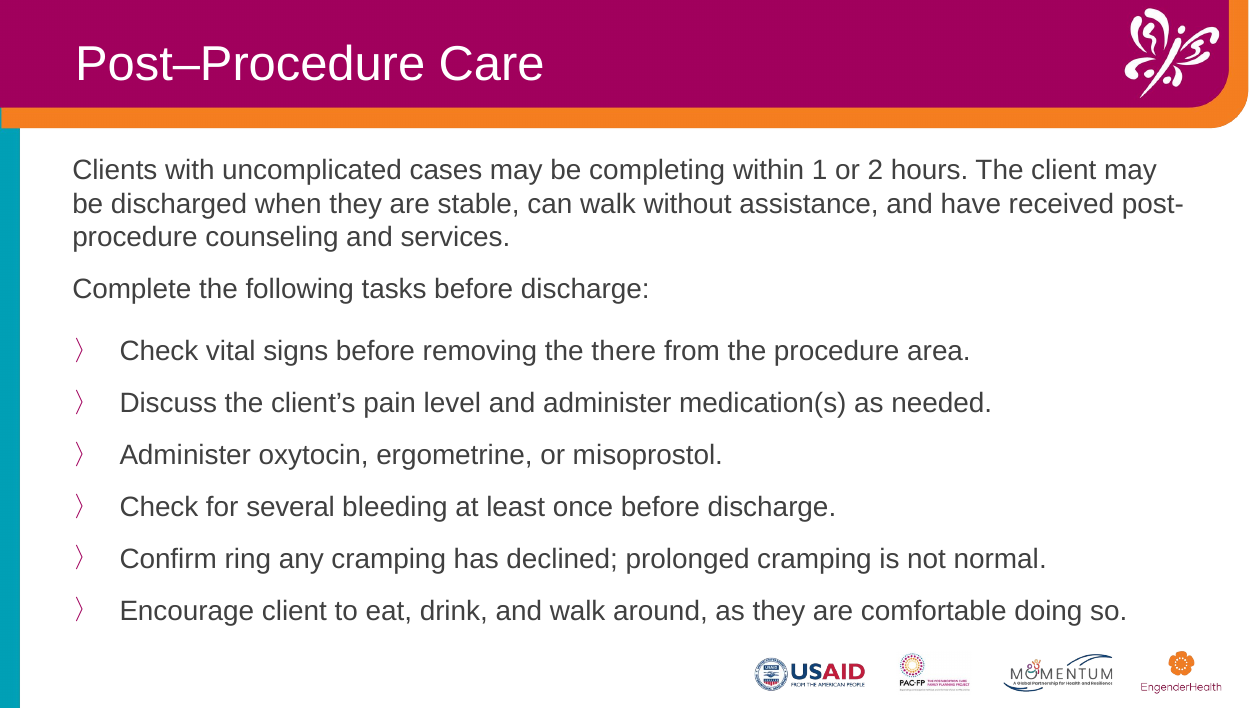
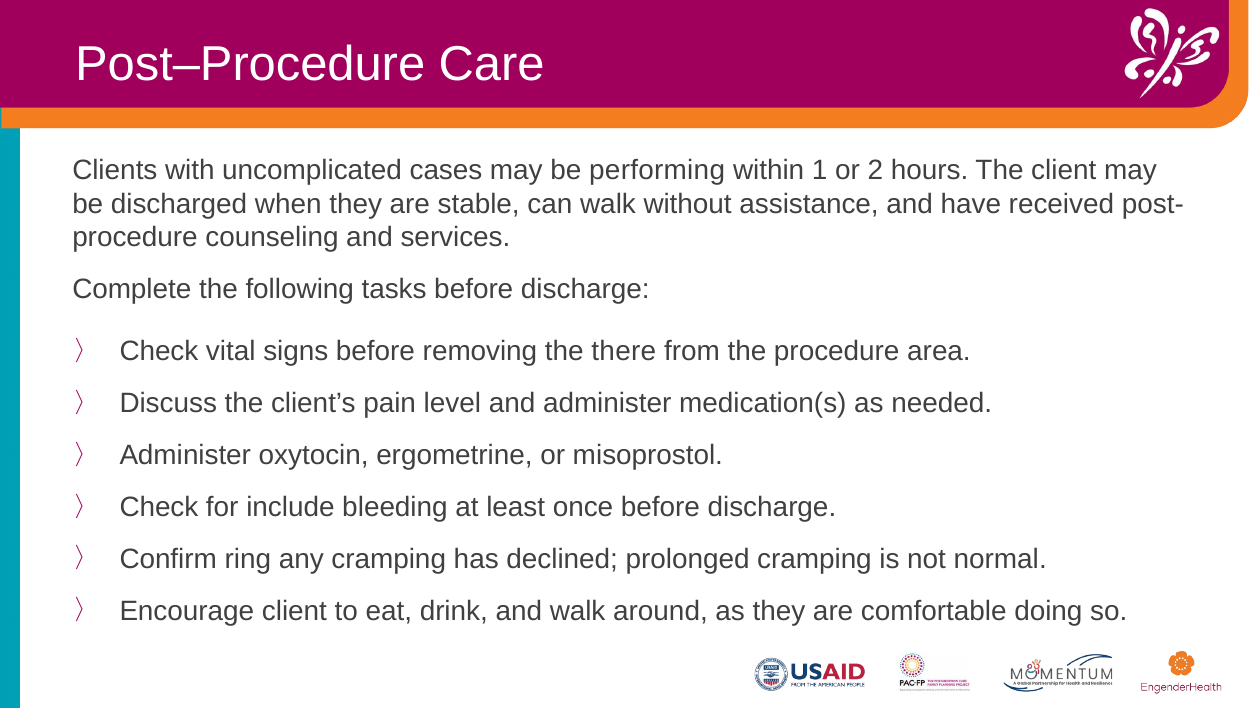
completing: completing -> performing (657, 170)
several: several -> include (290, 507)
